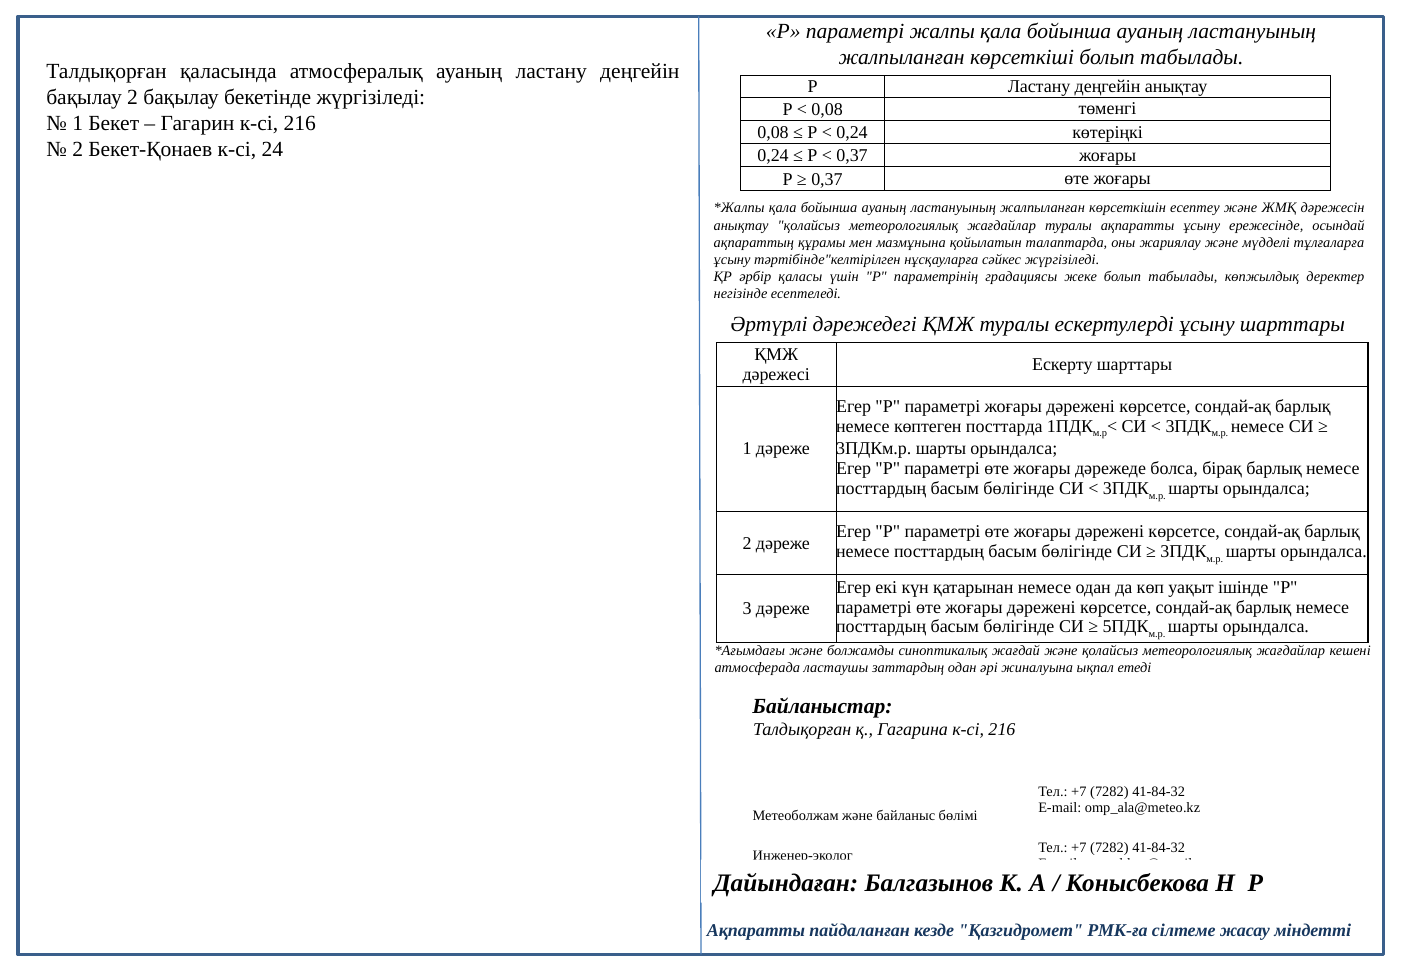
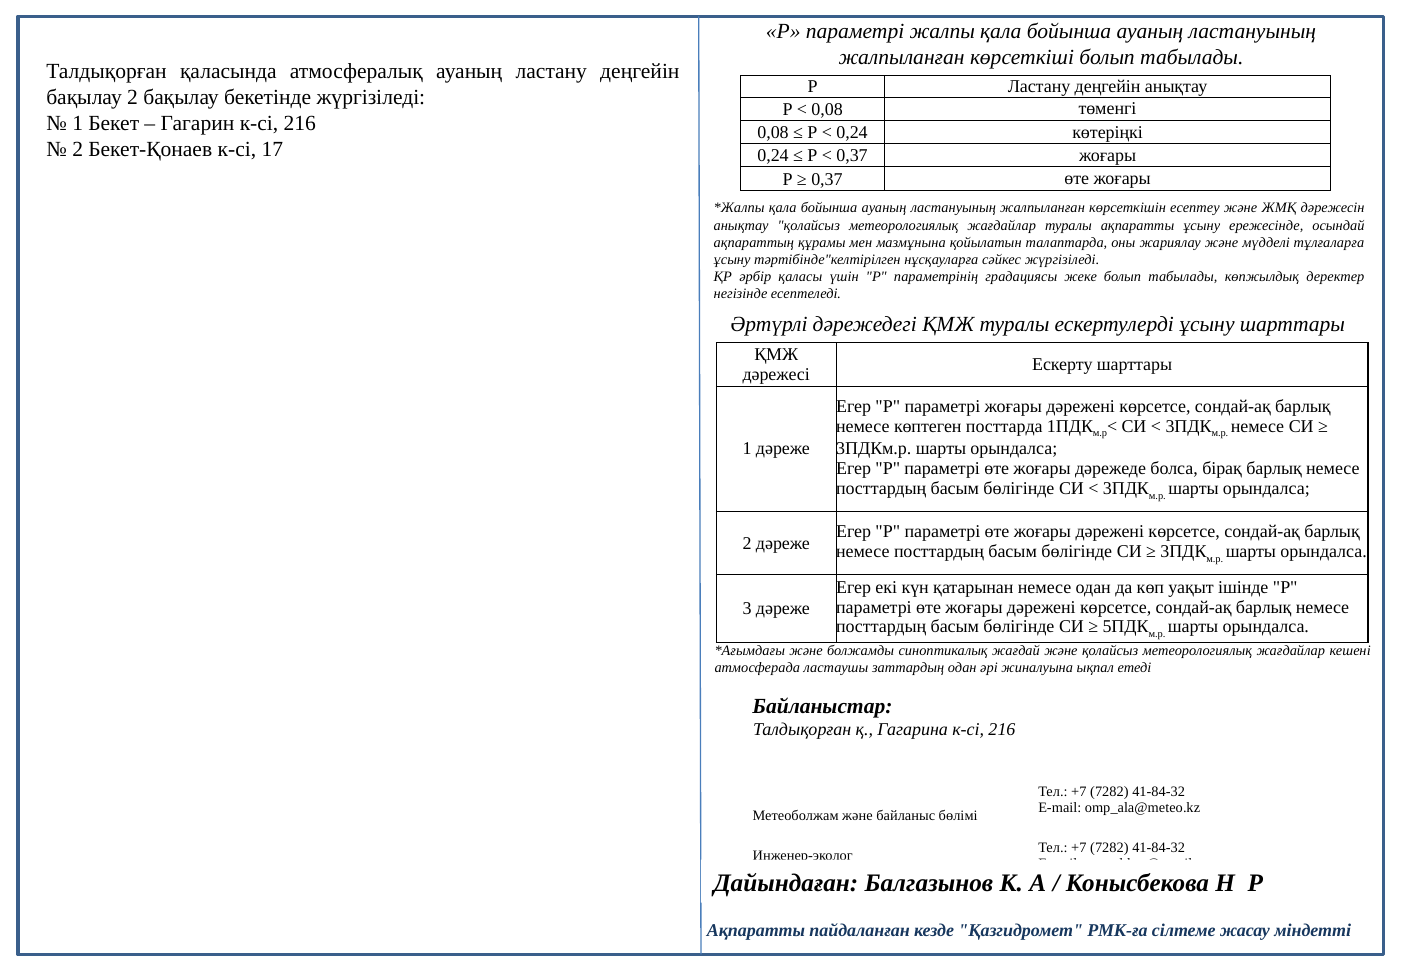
24: 24 -> 17 (272, 149)
